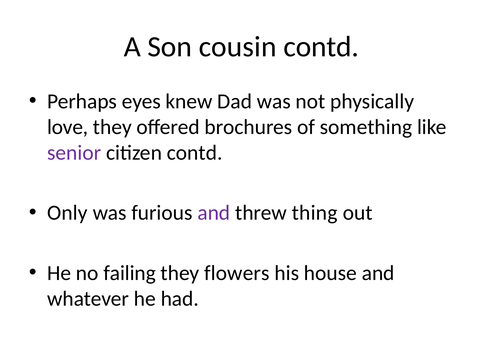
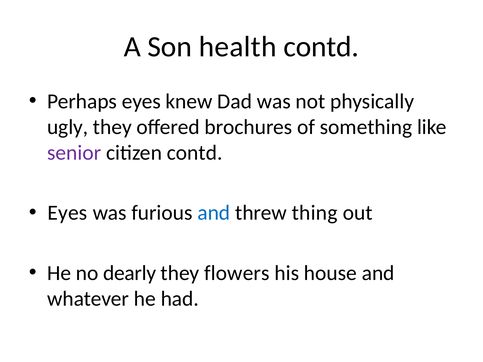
cousin: cousin -> health (238, 47)
love: love -> ugly (68, 127)
Only: Only -> Eyes (67, 213)
and colour: purple -> blue (214, 213)
failing: failing -> dearly (130, 273)
